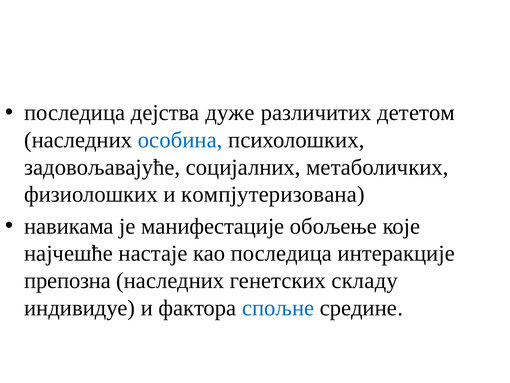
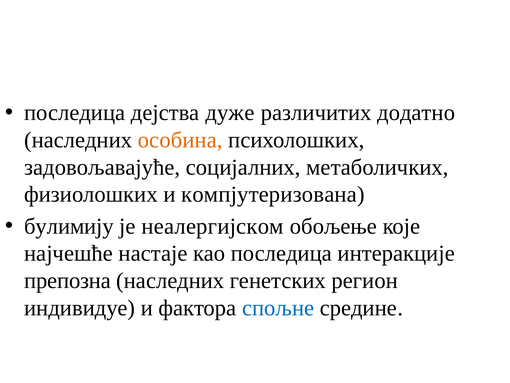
дететом: дететом -> додатно (416, 113)
особина colour: blue -> orange (180, 140)
навикама: навикама -> булимију (69, 226)
манифестације: манифестације -> неалергијском (213, 226)
складу: складу -> регион (365, 280)
